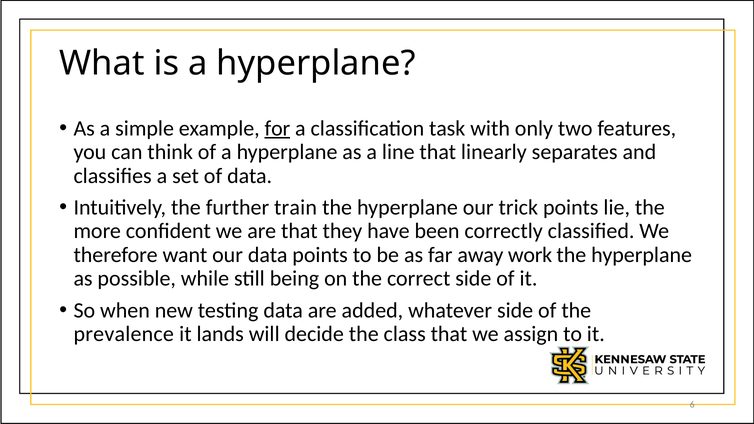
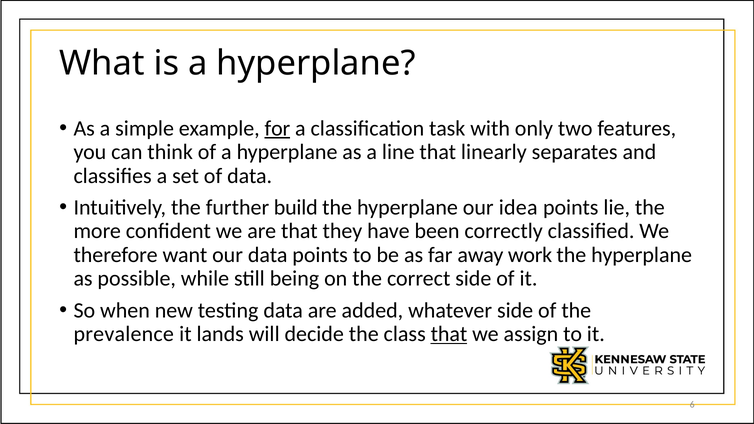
train: train -> build (296, 208)
trick: trick -> idea (518, 208)
that underline: none -> present (449, 334)
